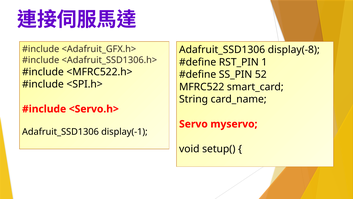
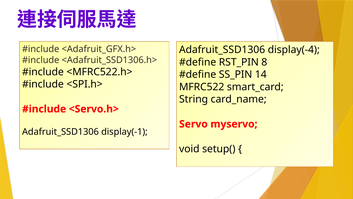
display(-8: display(-8 -> display(-4 (294, 50)
1: 1 -> 8 (264, 62)
52: 52 -> 14 (261, 74)
